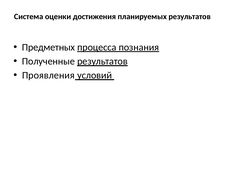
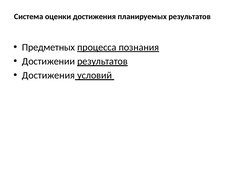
Полученные: Полученные -> Достижении (48, 61)
Проявления: Проявления -> Достижения (48, 75)
